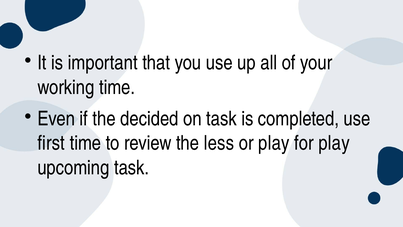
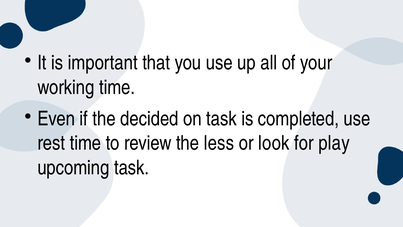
first: first -> rest (51, 143)
or play: play -> look (274, 143)
